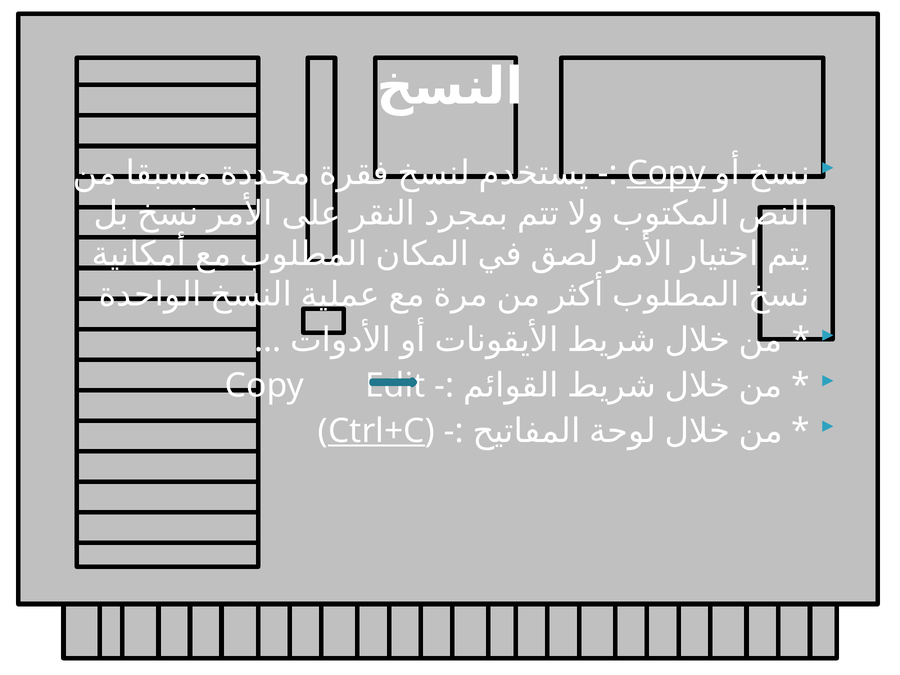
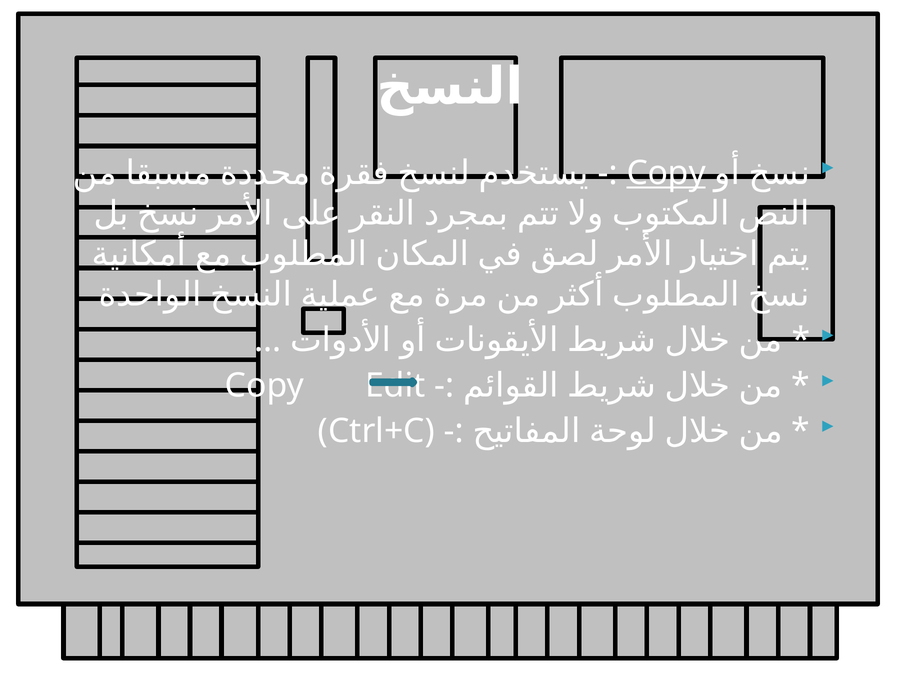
Ctrl+C underline: present -> none (376, 431)
